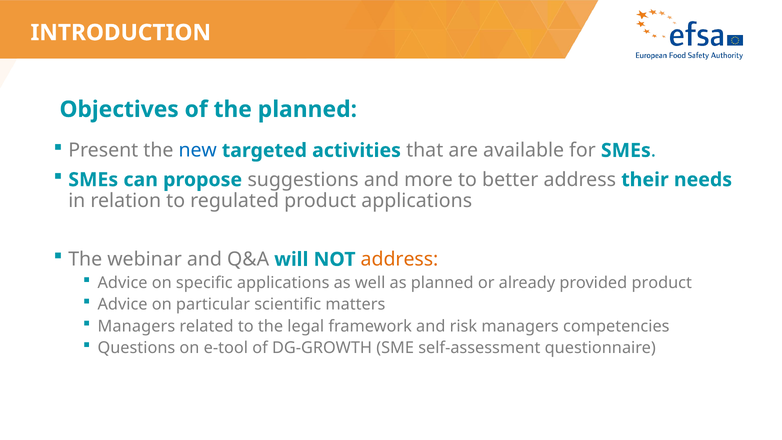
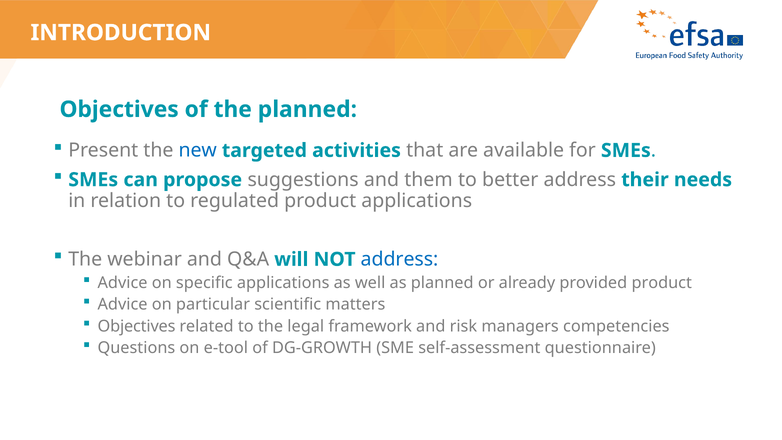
more: more -> them (428, 180)
address colour: orange -> blue (399, 259)
Managers: Managers -> Objectives (137, 326)
